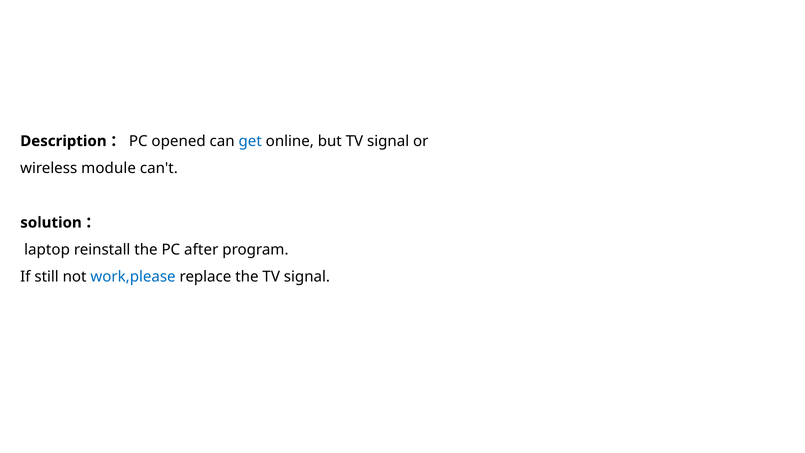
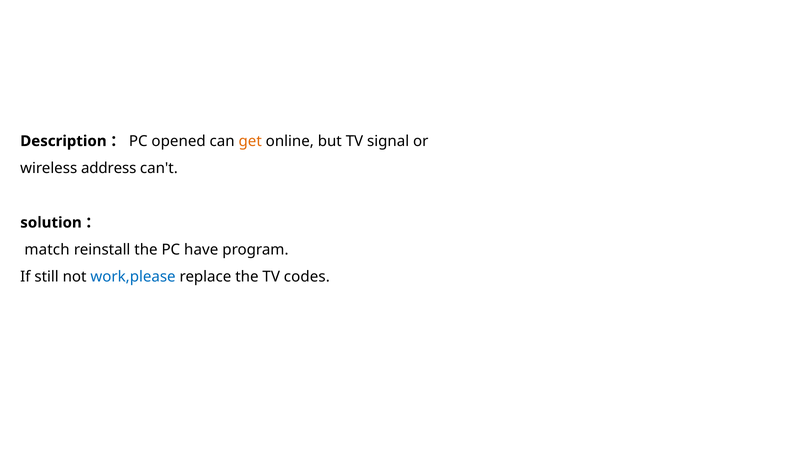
get colour: blue -> orange (250, 141)
module: module -> address (109, 168)
laptop: laptop -> match (47, 250)
after: after -> have (201, 250)
the TV signal: signal -> codes (307, 277)
